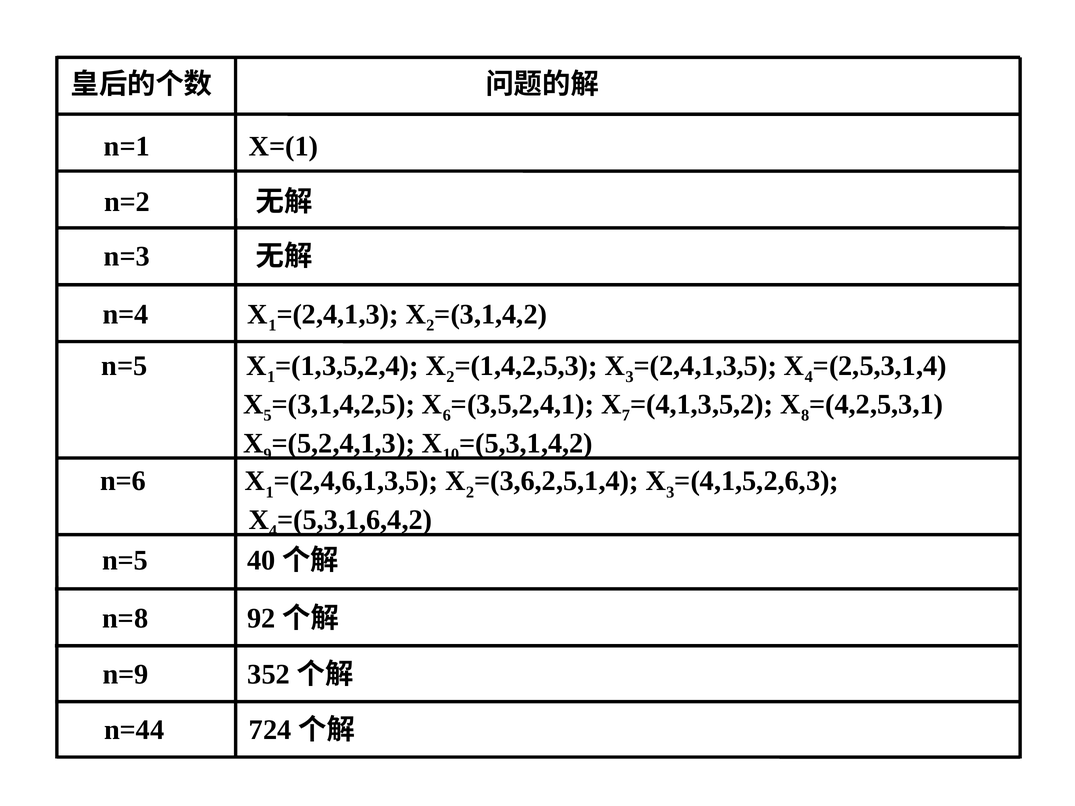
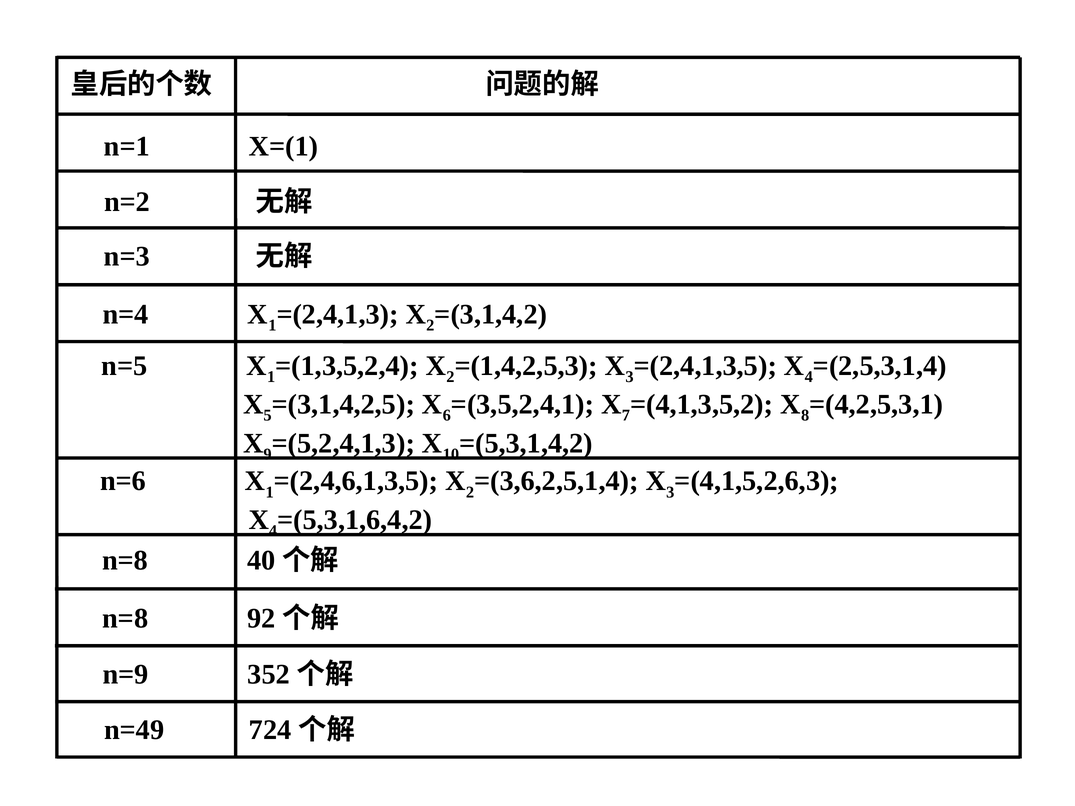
n=5: n=5 -> n=8 (125, 561)
n=44: n=44 -> n=49 (134, 730)
